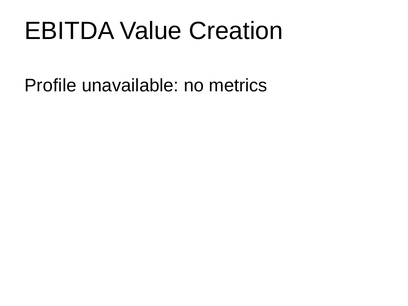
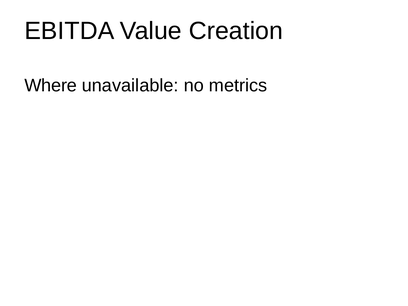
Profile: Profile -> Where (51, 86)
